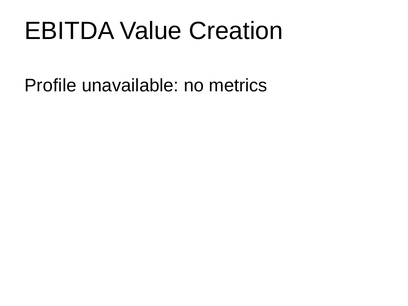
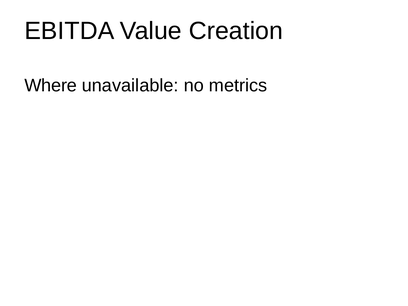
Profile: Profile -> Where (51, 86)
